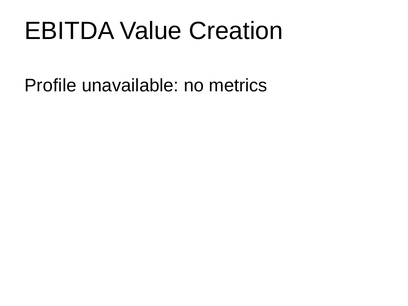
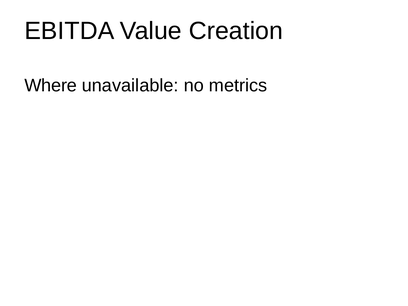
Profile: Profile -> Where (51, 86)
